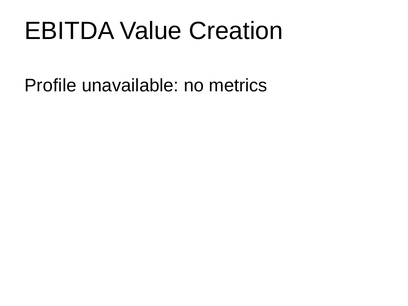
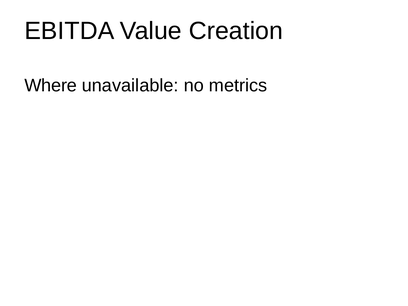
Profile: Profile -> Where (51, 86)
